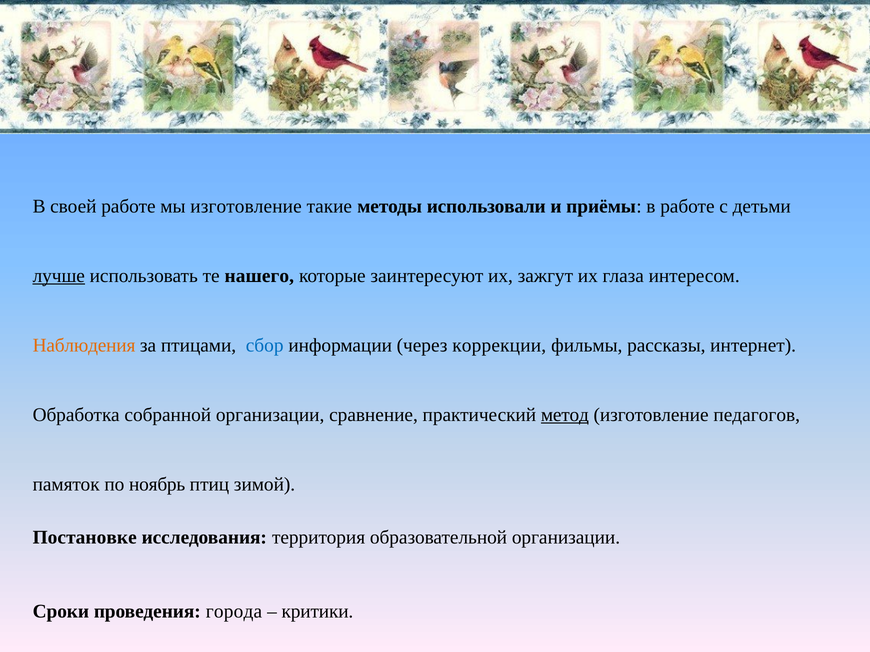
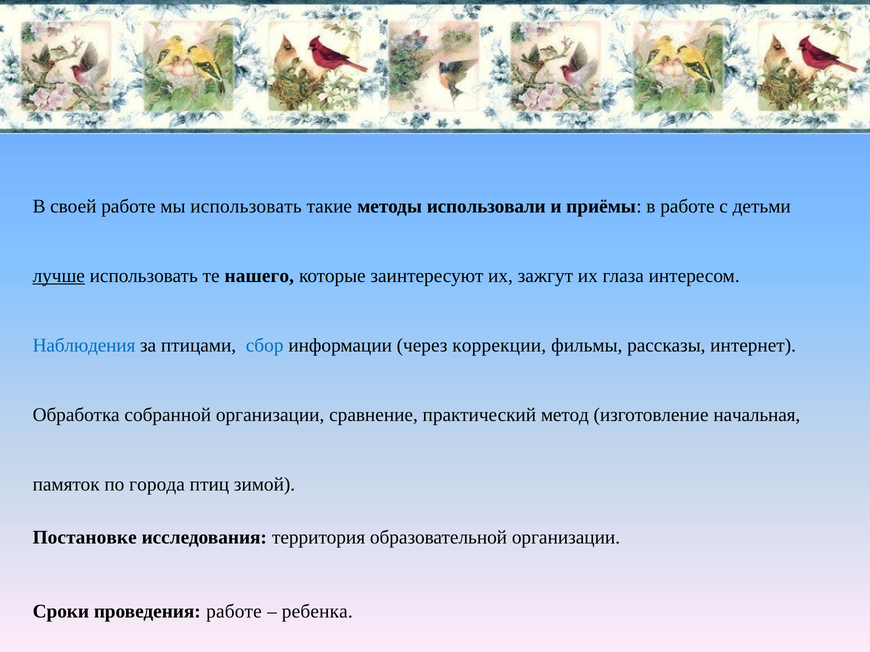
мы изготовление: изготовление -> использовать (246, 206)
Наблюдения colour: orange -> blue (84, 346)
метод underline: present -> none (565, 415)
педагогов: педагогов -> начальная (757, 415)
ноябрь: ноябрь -> города (157, 485)
проведения города: города -> работе (234, 612)
критики: критики -> ребенка (317, 612)
